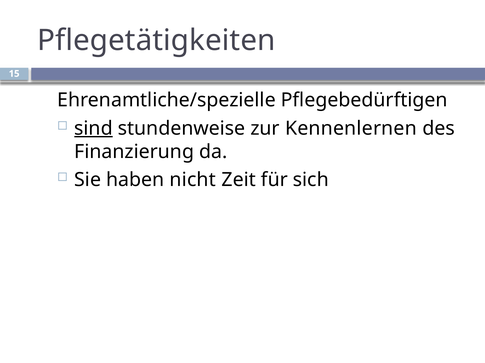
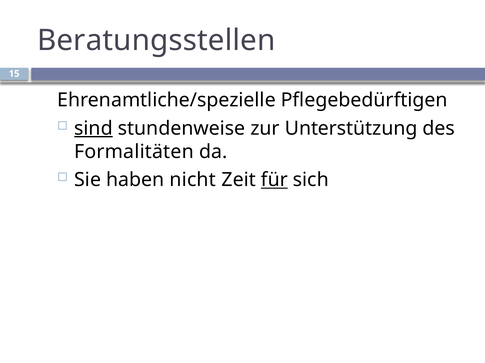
Pflegetätigkeiten: Pflegetätigkeiten -> Beratungsstellen (156, 40)
Kennenlernen: Kennenlernen -> Unterstützung (351, 129)
Finanzierung: Finanzierung -> Formalitäten (134, 152)
für underline: none -> present (274, 180)
